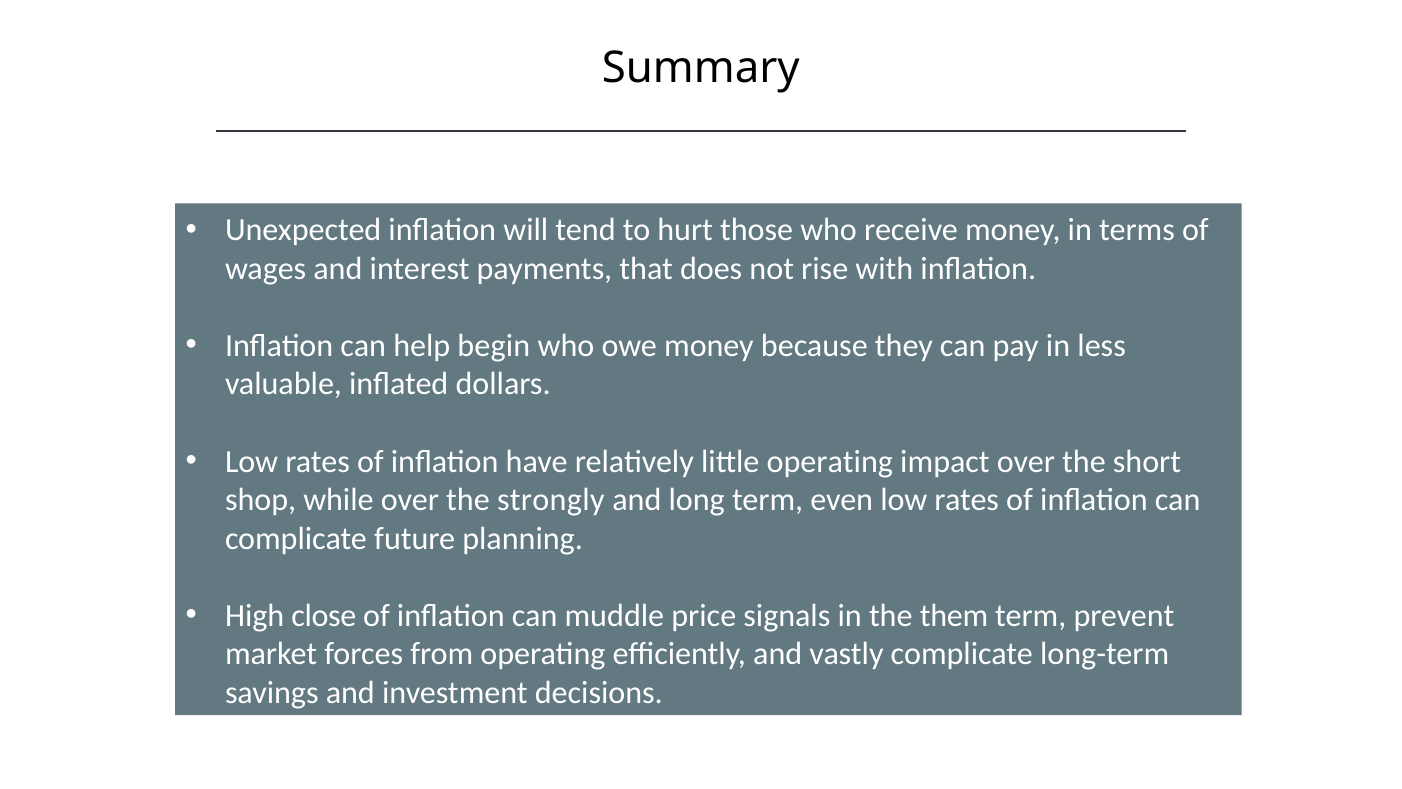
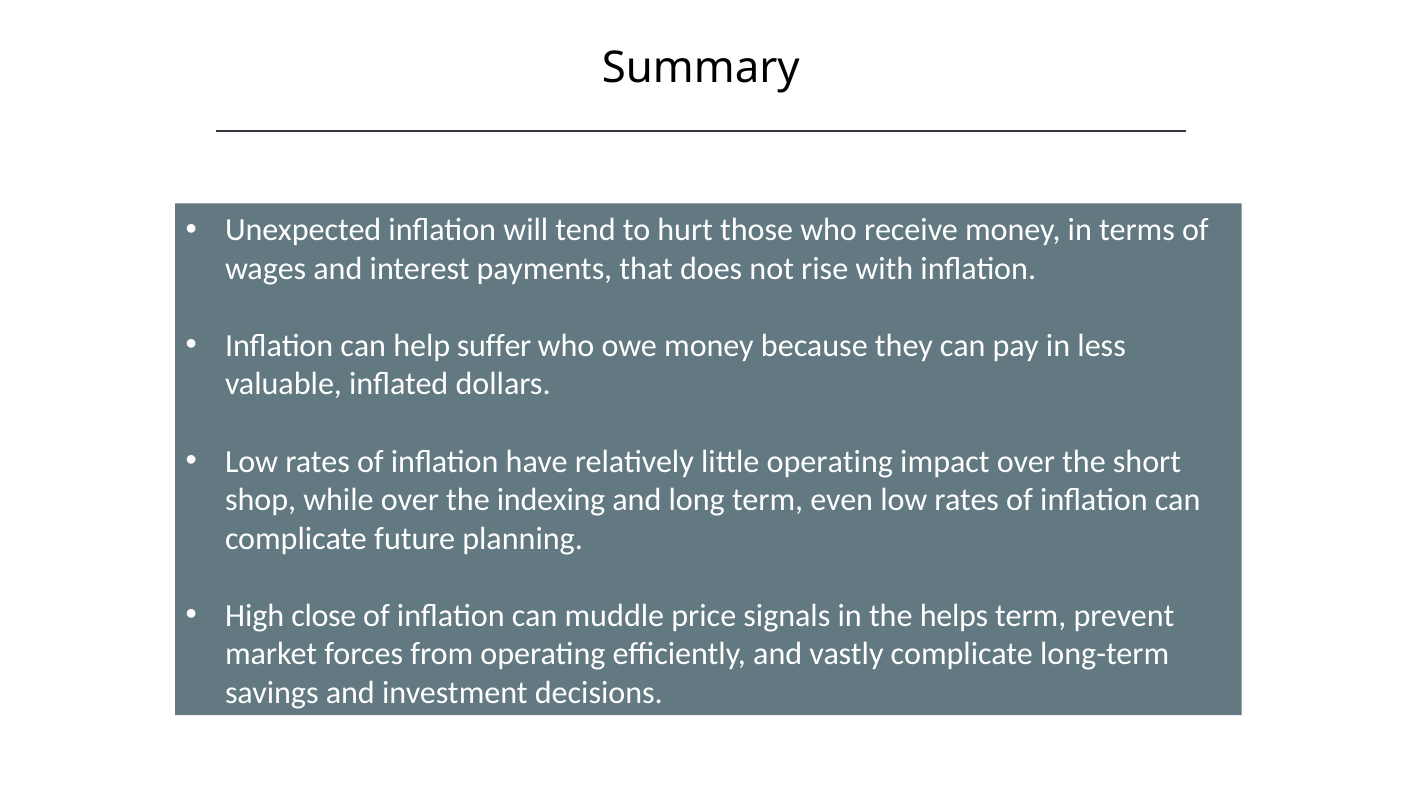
begin: begin -> suffer (494, 346)
strongly: strongly -> indexing (551, 500)
them: them -> helps (954, 615)
